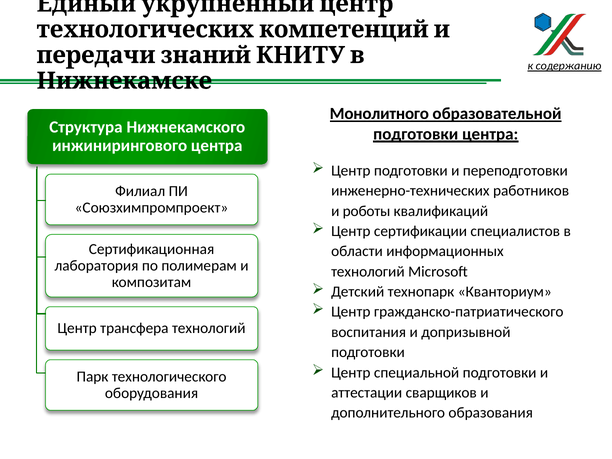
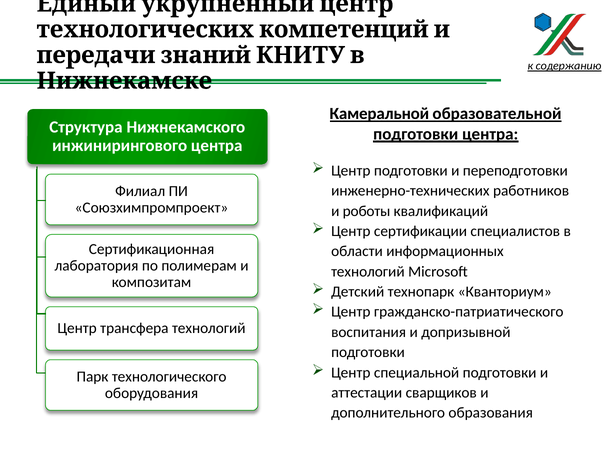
Монолитного: Монолитного -> Камеральной (379, 114)
